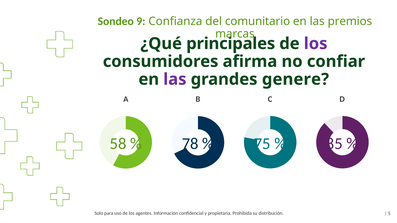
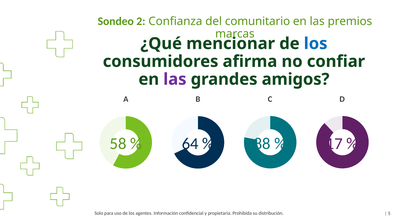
9: 9 -> 2 (141, 21)
principales: principales -> mencionar (231, 44)
los colour: purple -> blue (316, 44)
genere: genere -> amigos (296, 79)
78: 78 -> 64 (190, 144)
75: 75 -> 88 (262, 144)
85: 85 -> 17 (334, 144)
